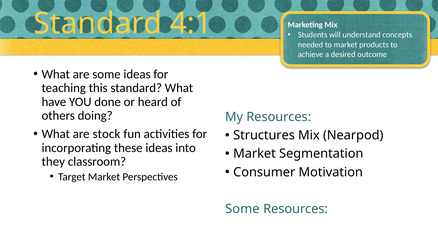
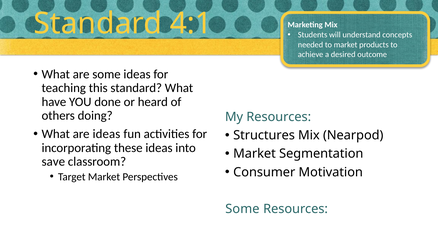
are stock: stock -> ideas (106, 134)
they: they -> save (53, 161)
